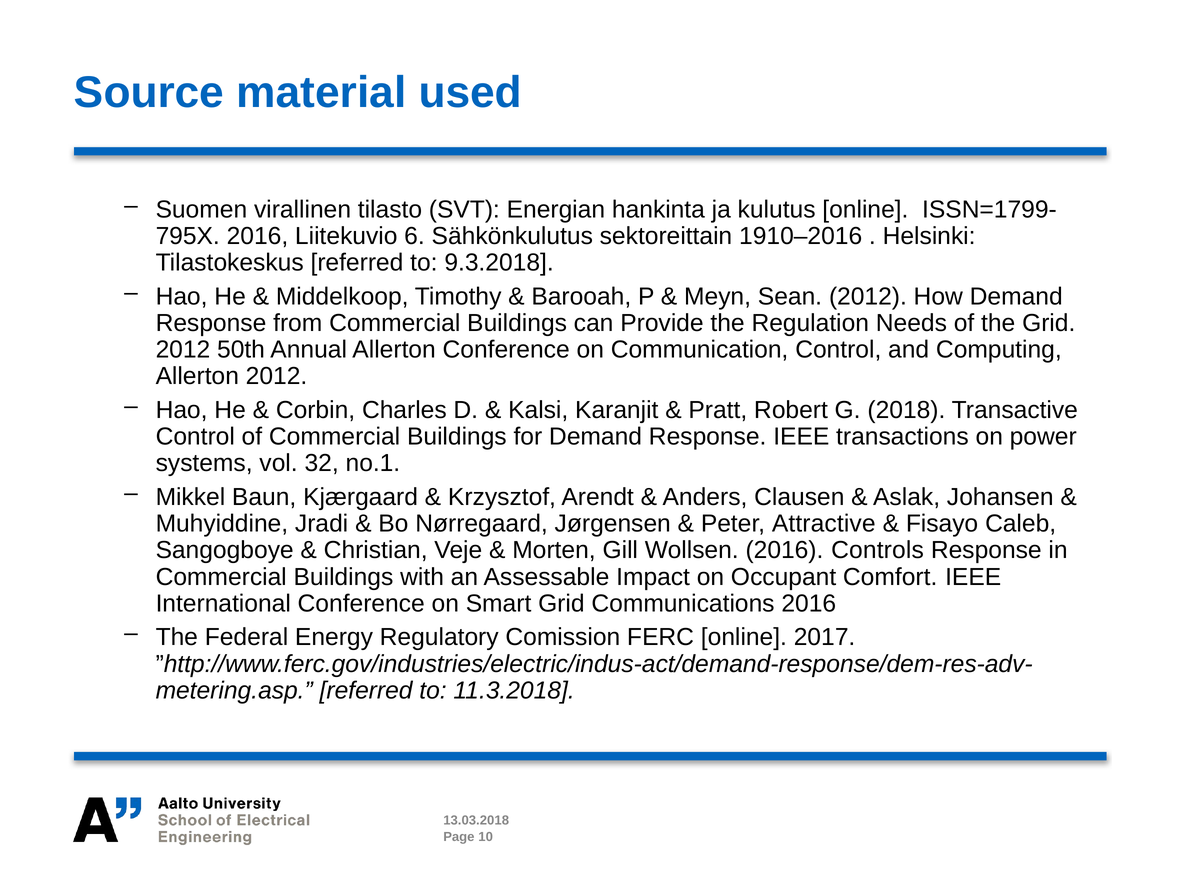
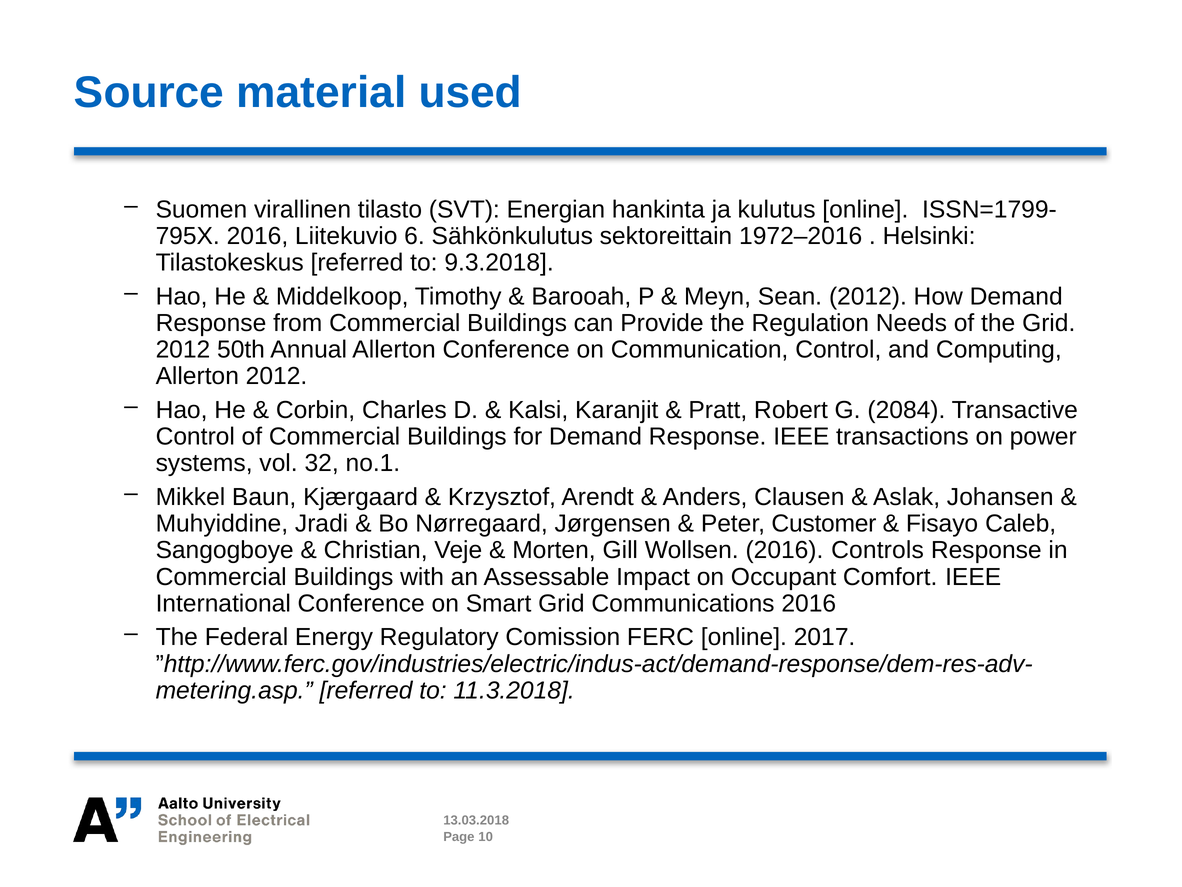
1910–2016: 1910–2016 -> 1972–2016 (801, 236)
2018: 2018 -> 2084 (906, 410)
Attractive: Attractive -> Customer (824, 523)
